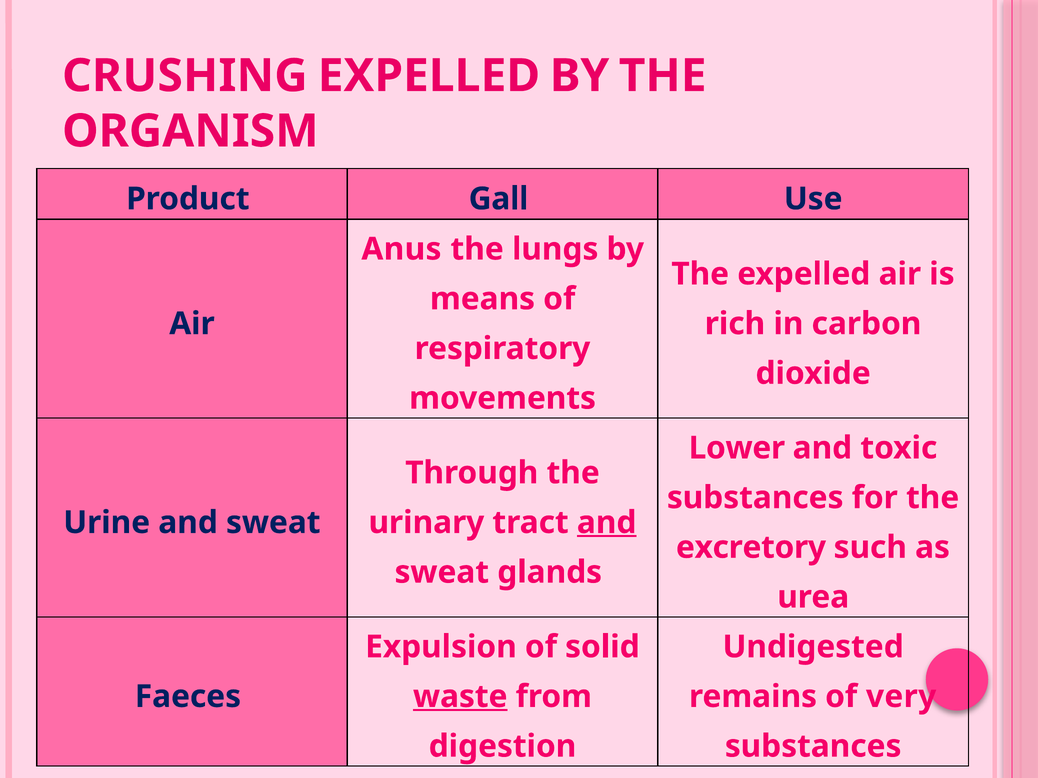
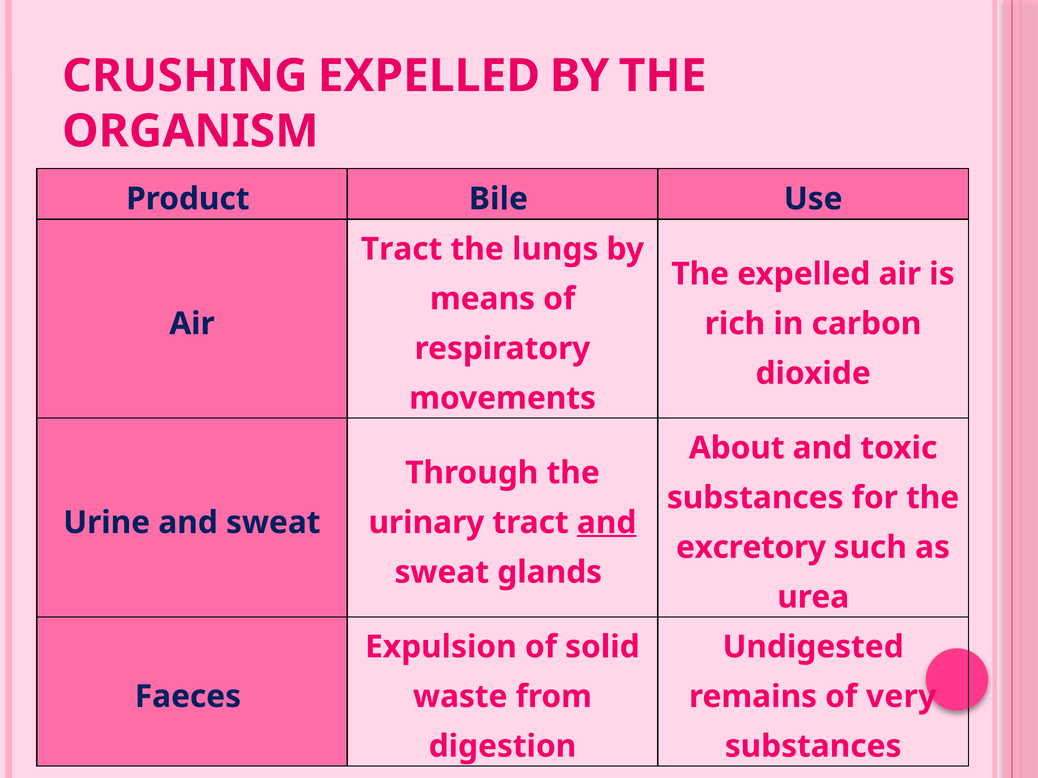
Gall: Gall -> Bile (498, 199)
Anus: Anus -> Tract (402, 249)
Lower: Lower -> About (737, 448)
waste underline: present -> none (460, 697)
